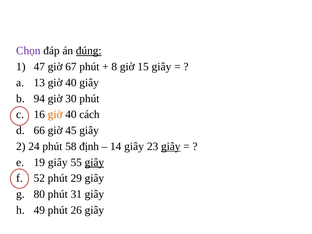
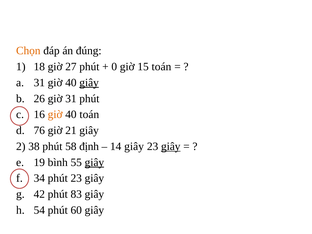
Chọn colour: purple -> orange (28, 51)
đúng underline: present -> none (89, 51)
47: 47 -> 18 (39, 67)
67: 67 -> 27 (71, 67)
8: 8 -> 0 (114, 67)
15 giây: giây -> toán (161, 67)
13: 13 -> 31 (39, 83)
giây underline: none -> present (89, 83)
94: 94 -> 26 (39, 99)
giờ 30: 30 -> 31 (71, 99)
40 cách: cách -> toán (89, 114)
66: 66 -> 76 (39, 130)
45: 45 -> 21 (71, 130)
24: 24 -> 38 (34, 146)
19 giây: giây -> bình (58, 162)
52: 52 -> 34 (39, 178)
phút 29: 29 -> 23 (76, 178)
80: 80 -> 42 (39, 194)
31: 31 -> 83 (76, 194)
49: 49 -> 54 (39, 210)
26: 26 -> 60 (76, 210)
